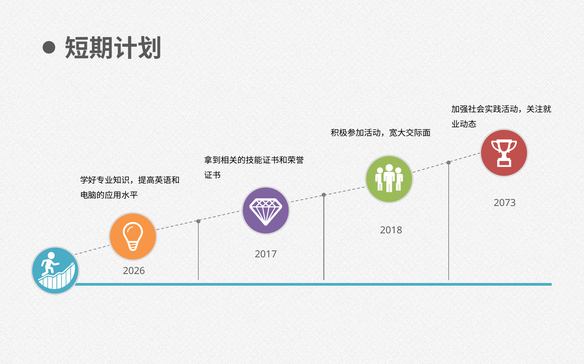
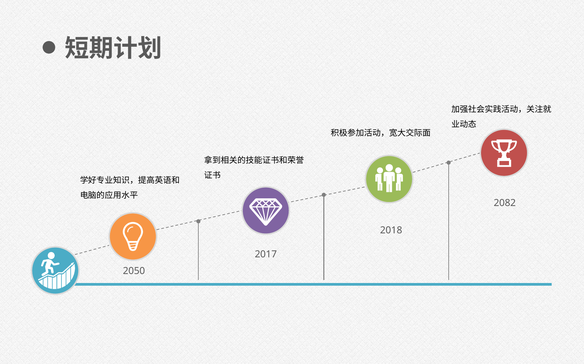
2073: 2073 -> 2082 (505, 203)
2026: 2026 -> 2050 (134, 271)
